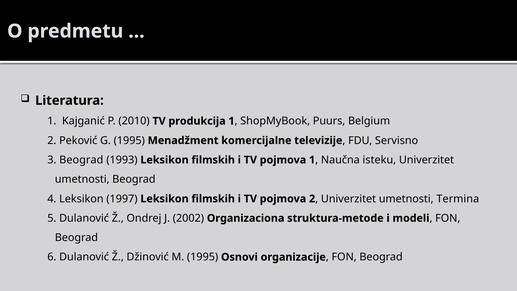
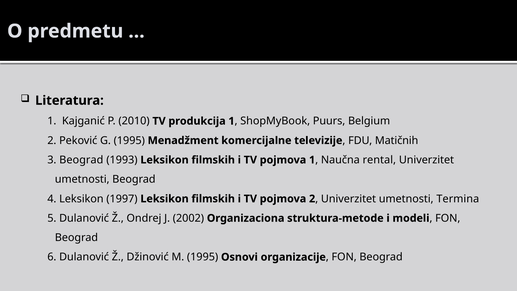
Servisno: Servisno -> Matičnih (397, 140)
isteku: isteku -> rental (379, 160)
